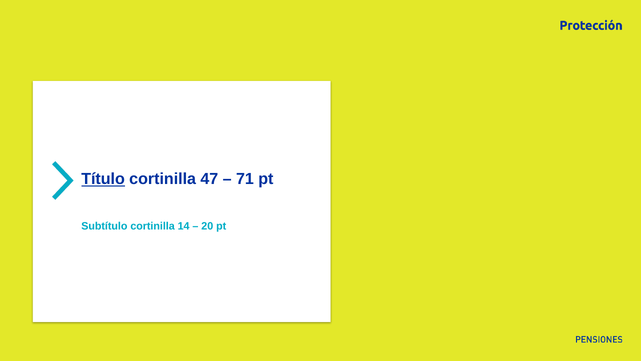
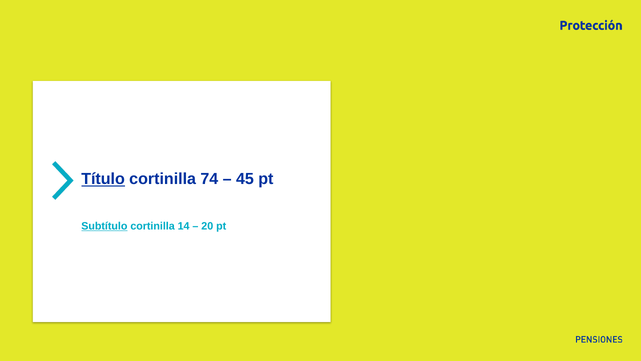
47: 47 -> 74 (209, 179)
71: 71 -> 45 (245, 179)
Subtítulo underline: none -> present (104, 226)
